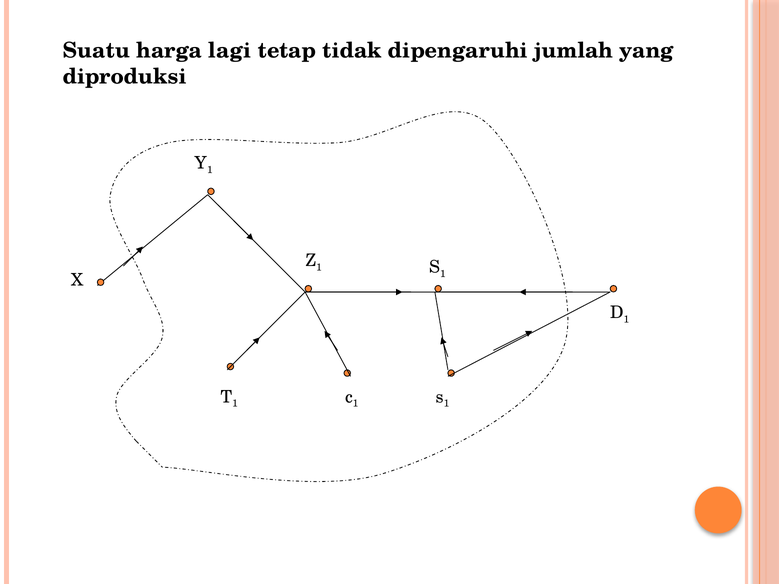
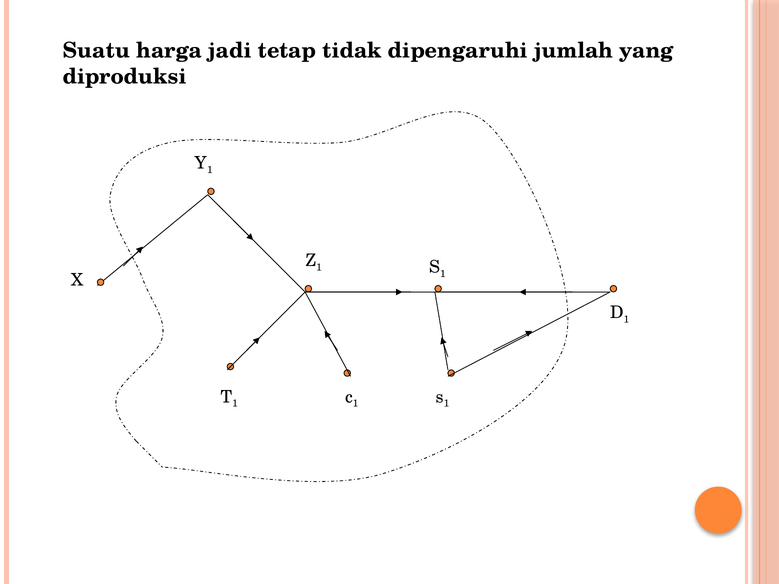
lagi: lagi -> jadi (230, 51)
